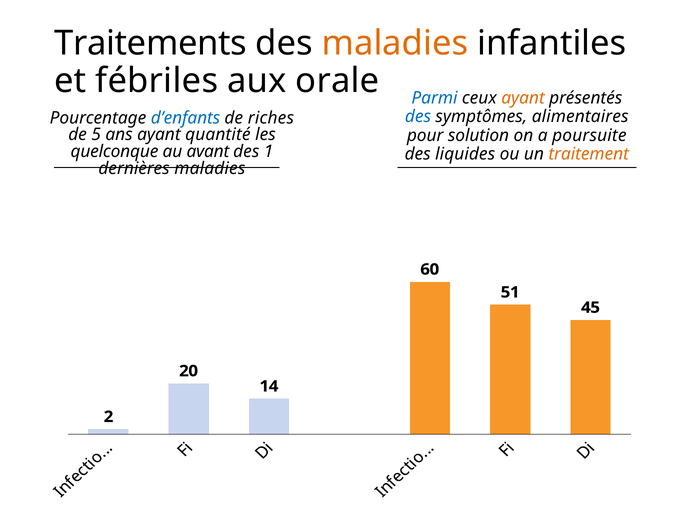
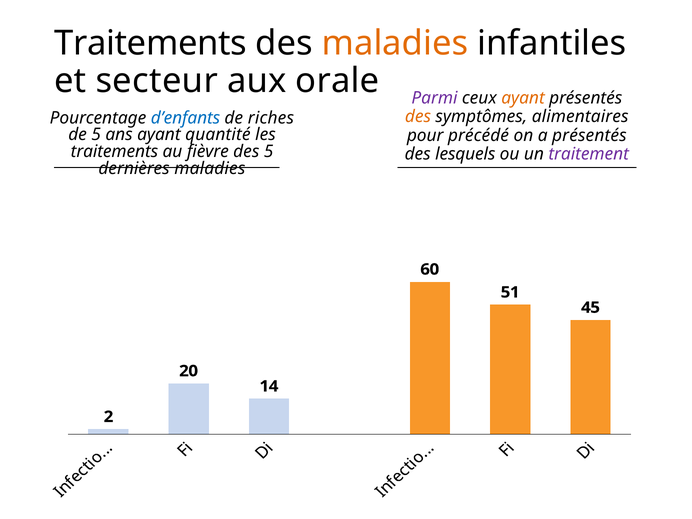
fébriles: fébriles -> secteur (157, 81)
Parmi colour: blue -> purple (434, 98)
des colour: blue -> orange (418, 117)
solution: solution -> précédé (478, 135)
a poursuite: poursuite -> présentés (589, 135)
quelconque: quelconque -> traitements (114, 151)
avant: avant -> fièvre (208, 151)
des 1: 1 -> 5 (269, 151)
liquides: liquides -> lesquels (465, 154)
traitement colour: orange -> purple (589, 154)
